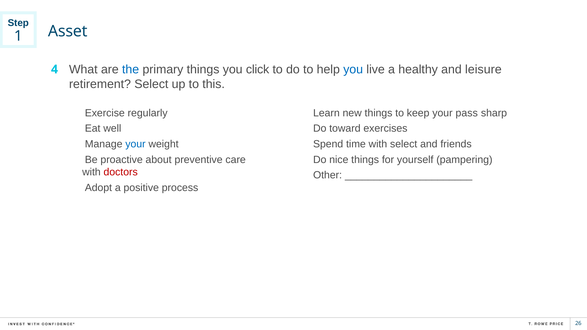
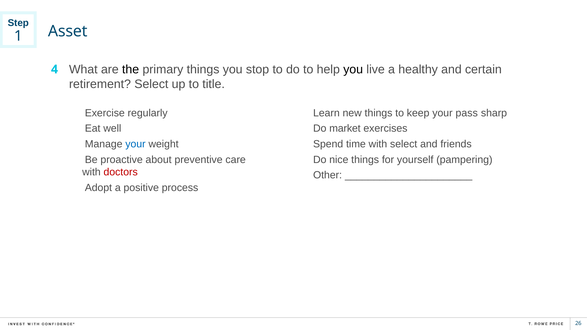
the colour: blue -> black (131, 69)
click: click -> stop (258, 69)
you colour: blue -> black (353, 69)
leisure: leisure -> certain (483, 69)
this: this -> title (214, 84)
toward: toward -> market (345, 129)
